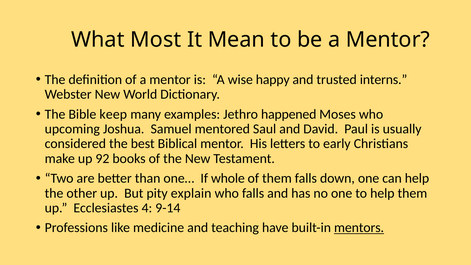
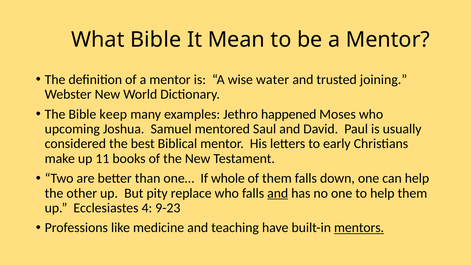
What Most: Most -> Bible (156, 40)
happy: happy -> water (273, 80)
interns: interns -> joining (383, 80)
92: 92 -> 11 (102, 159)
explain: explain -> replace (191, 193)
and underline: none -> present (278, 193)
9-14: 9-14 -> 9-23 (168, 208)
